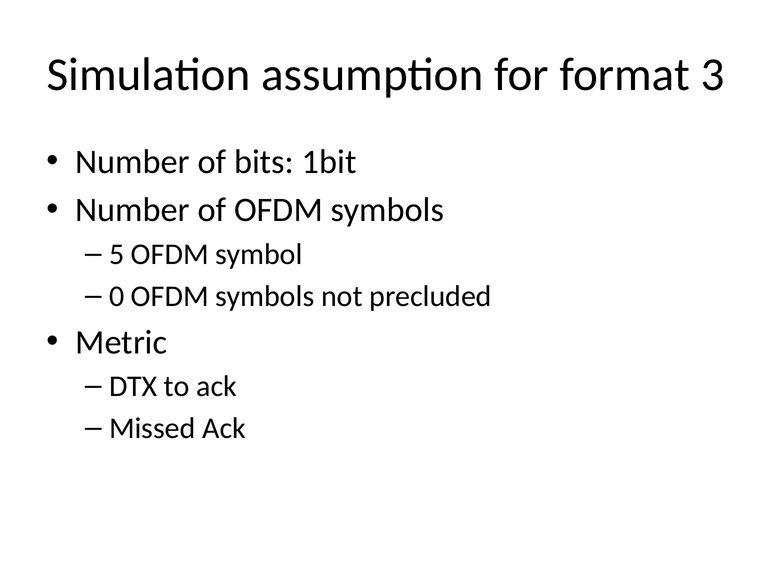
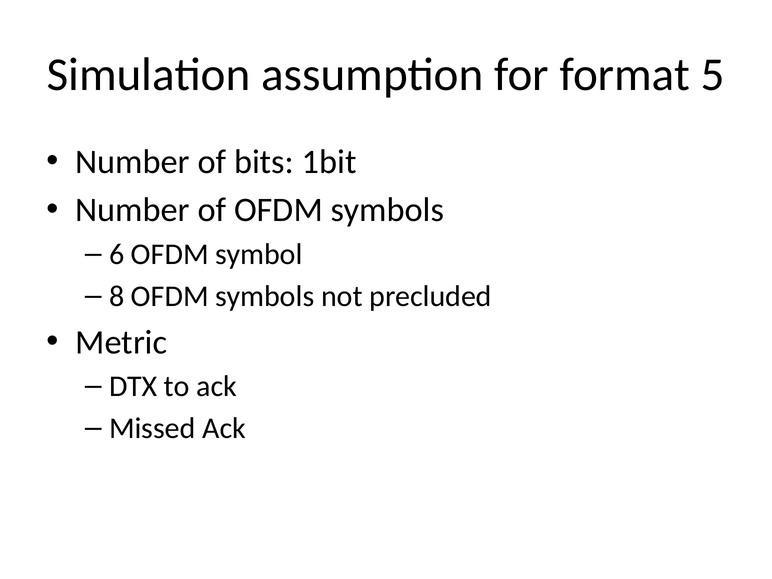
3: 3 -> 5 (713, 75)
5: 5 -> 6 (117, 254)
0: 0 -> 8 (117, 296)
